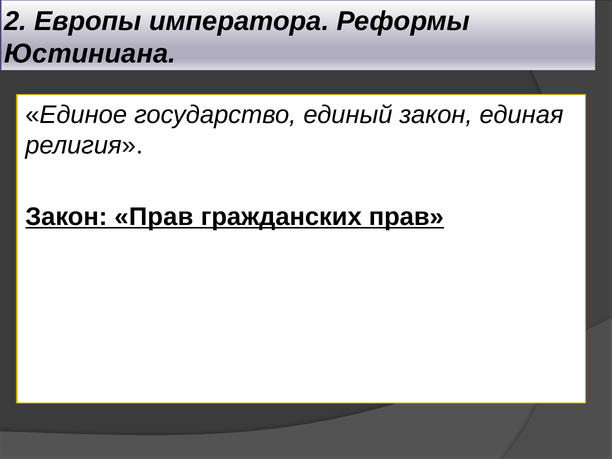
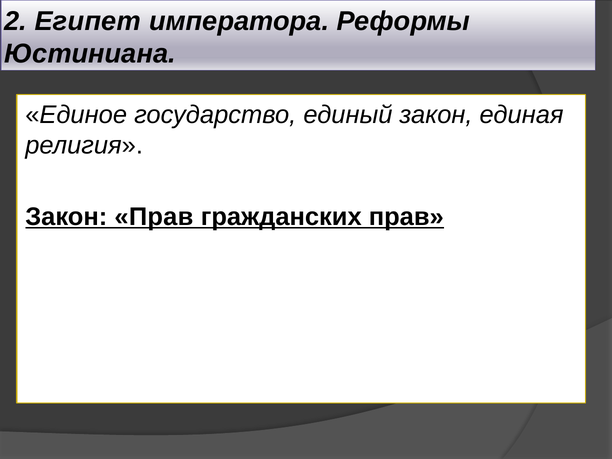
Европы: Европы -> Египет (88, 21)
